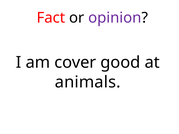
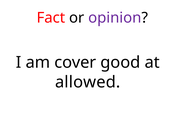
animals: animals -> allowed (88, 82)
